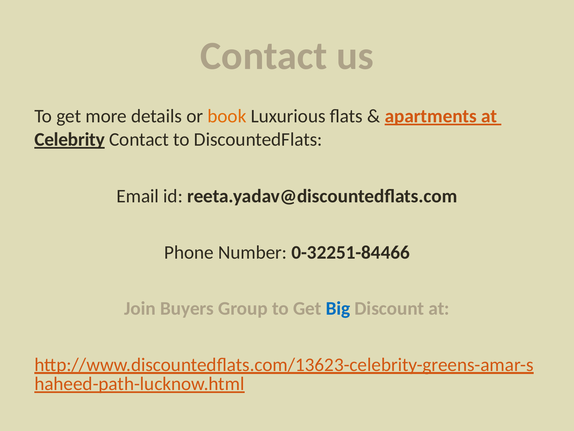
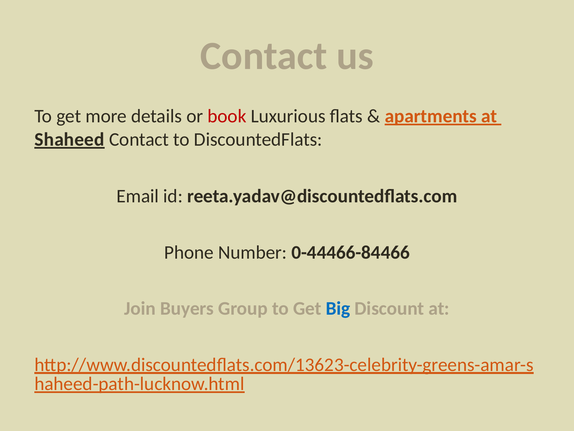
book colour: orange -> red (227, 116)
Celebrity: Celebrity -> Shaheed (69, 139)
0-32251-84466: 0-32251-84466 -> 0-44466-84466 (351, 252)
